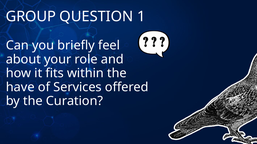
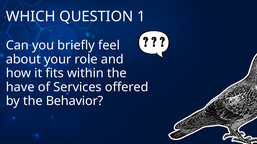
GROUP: GROUP -> WHICH (31, 16)
Curation: Curation -> Behavior (75, 101)
